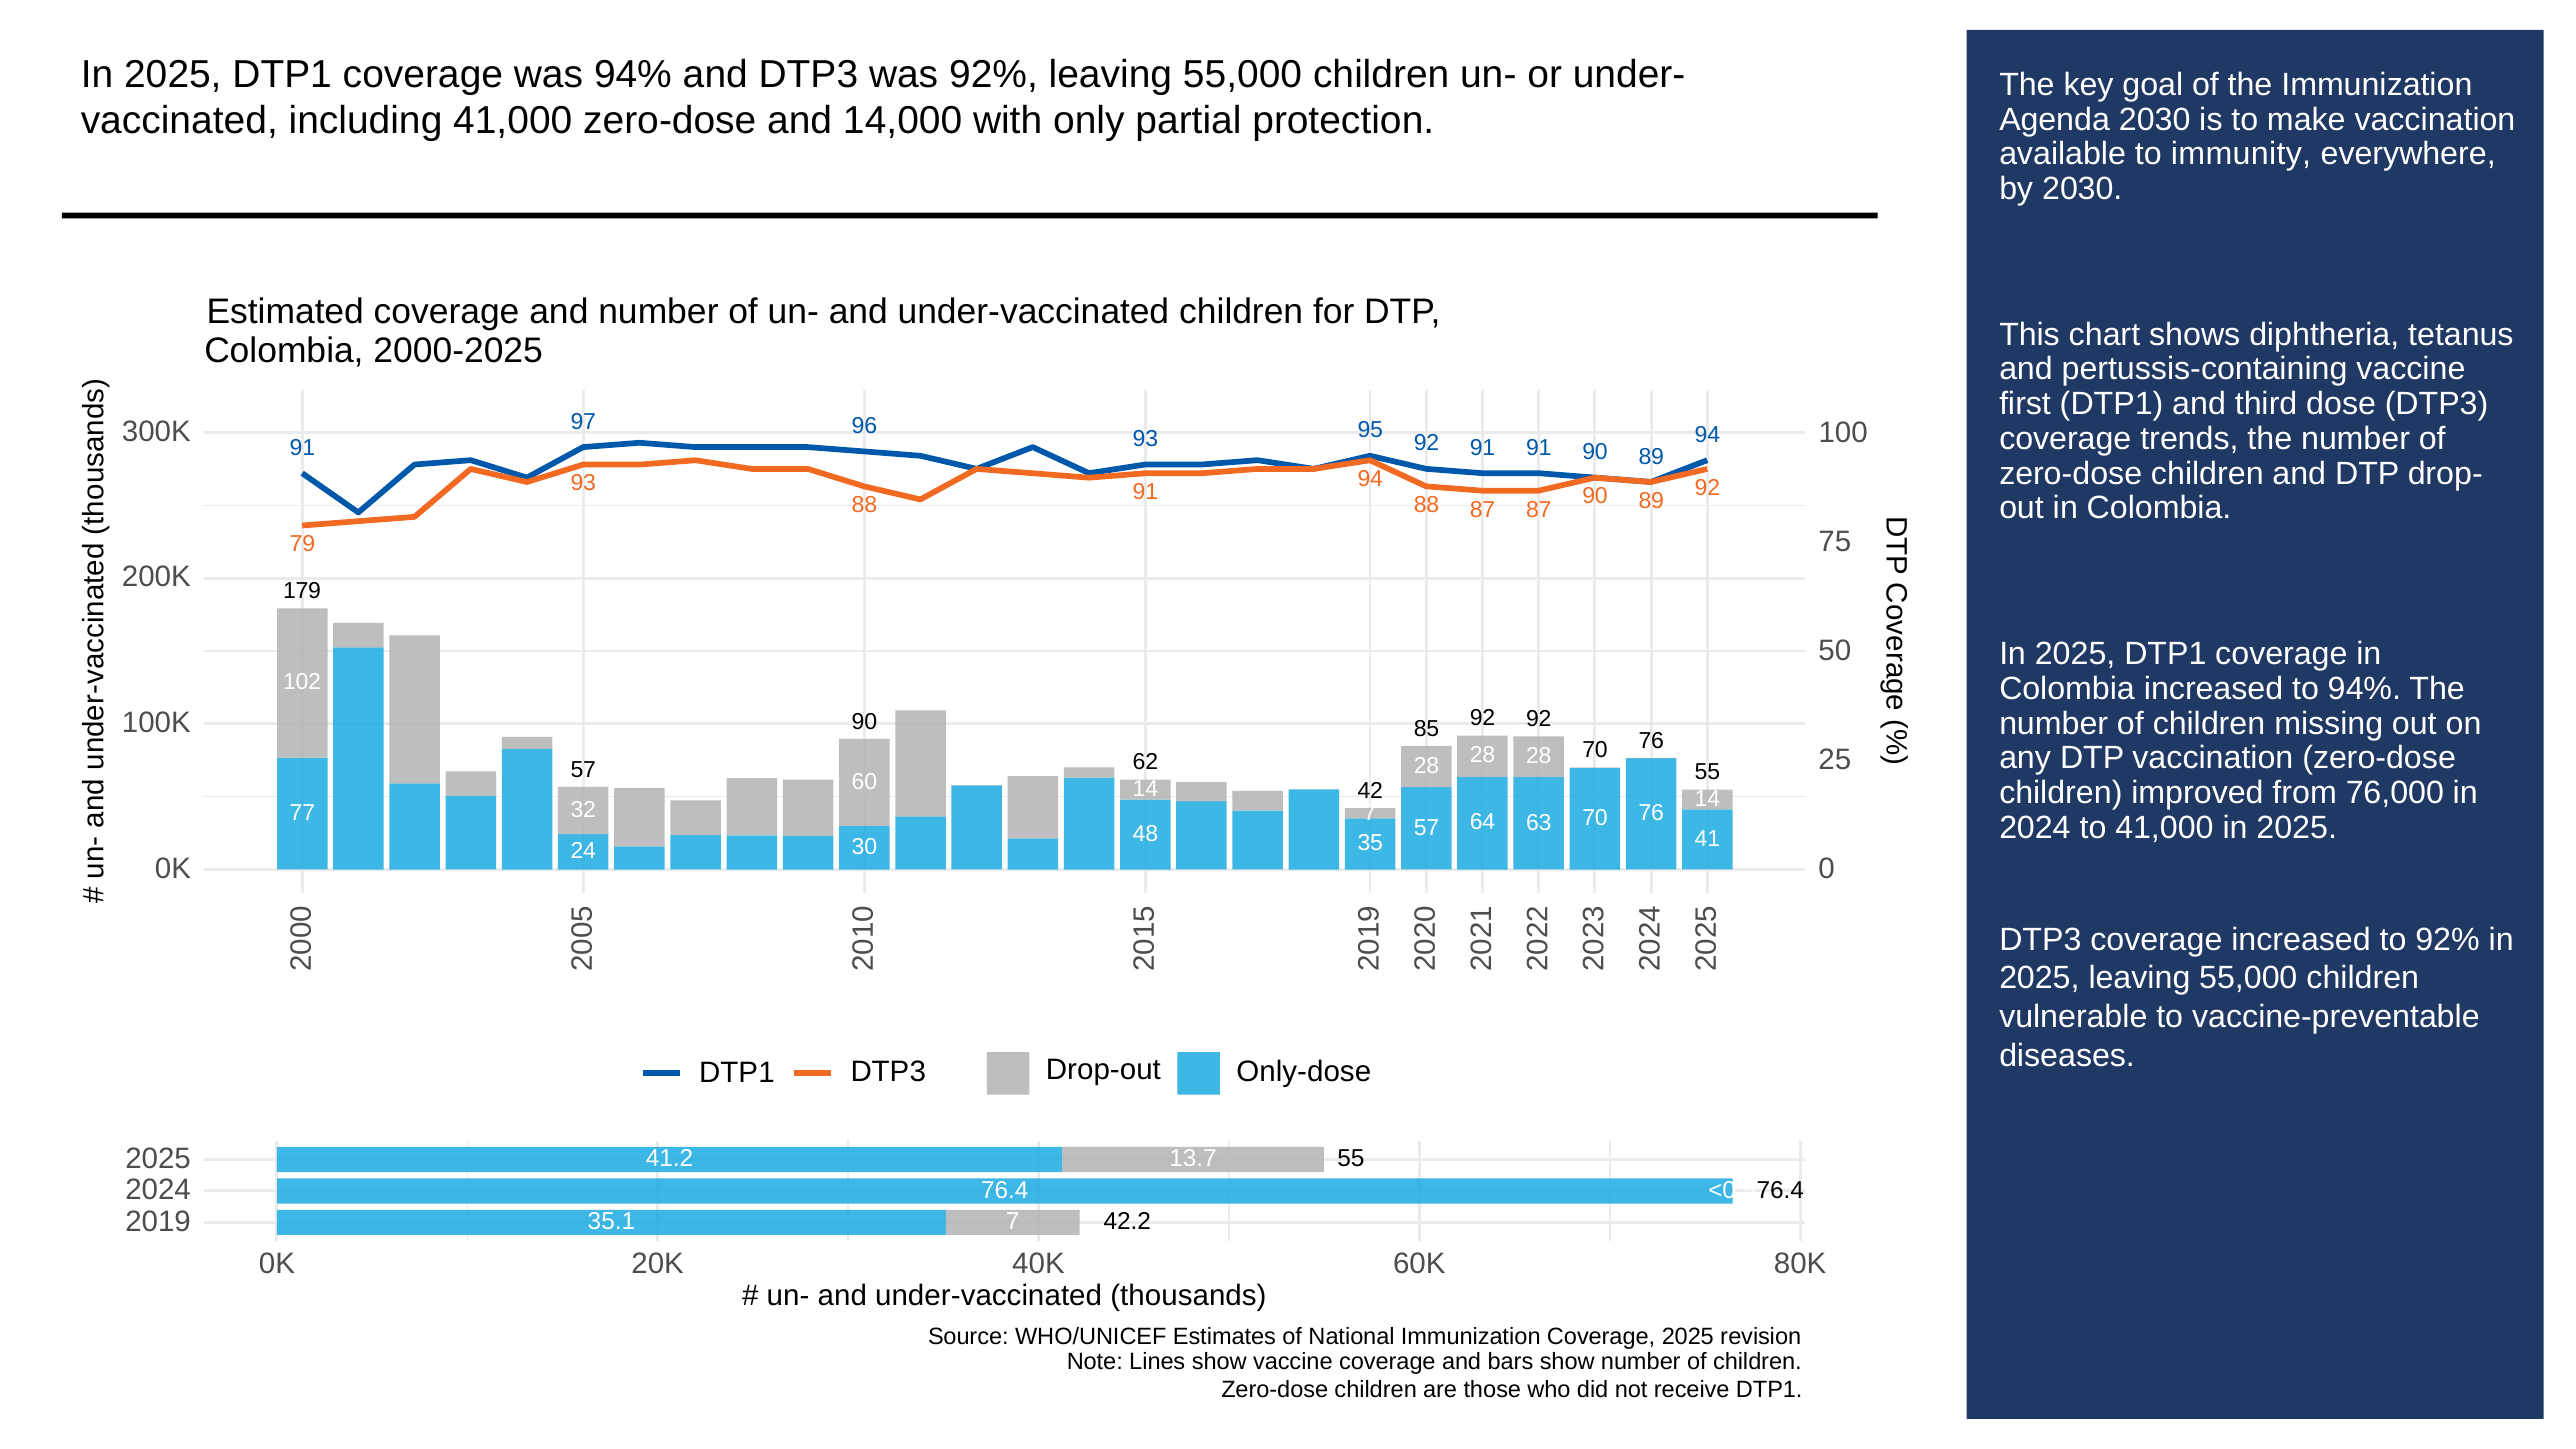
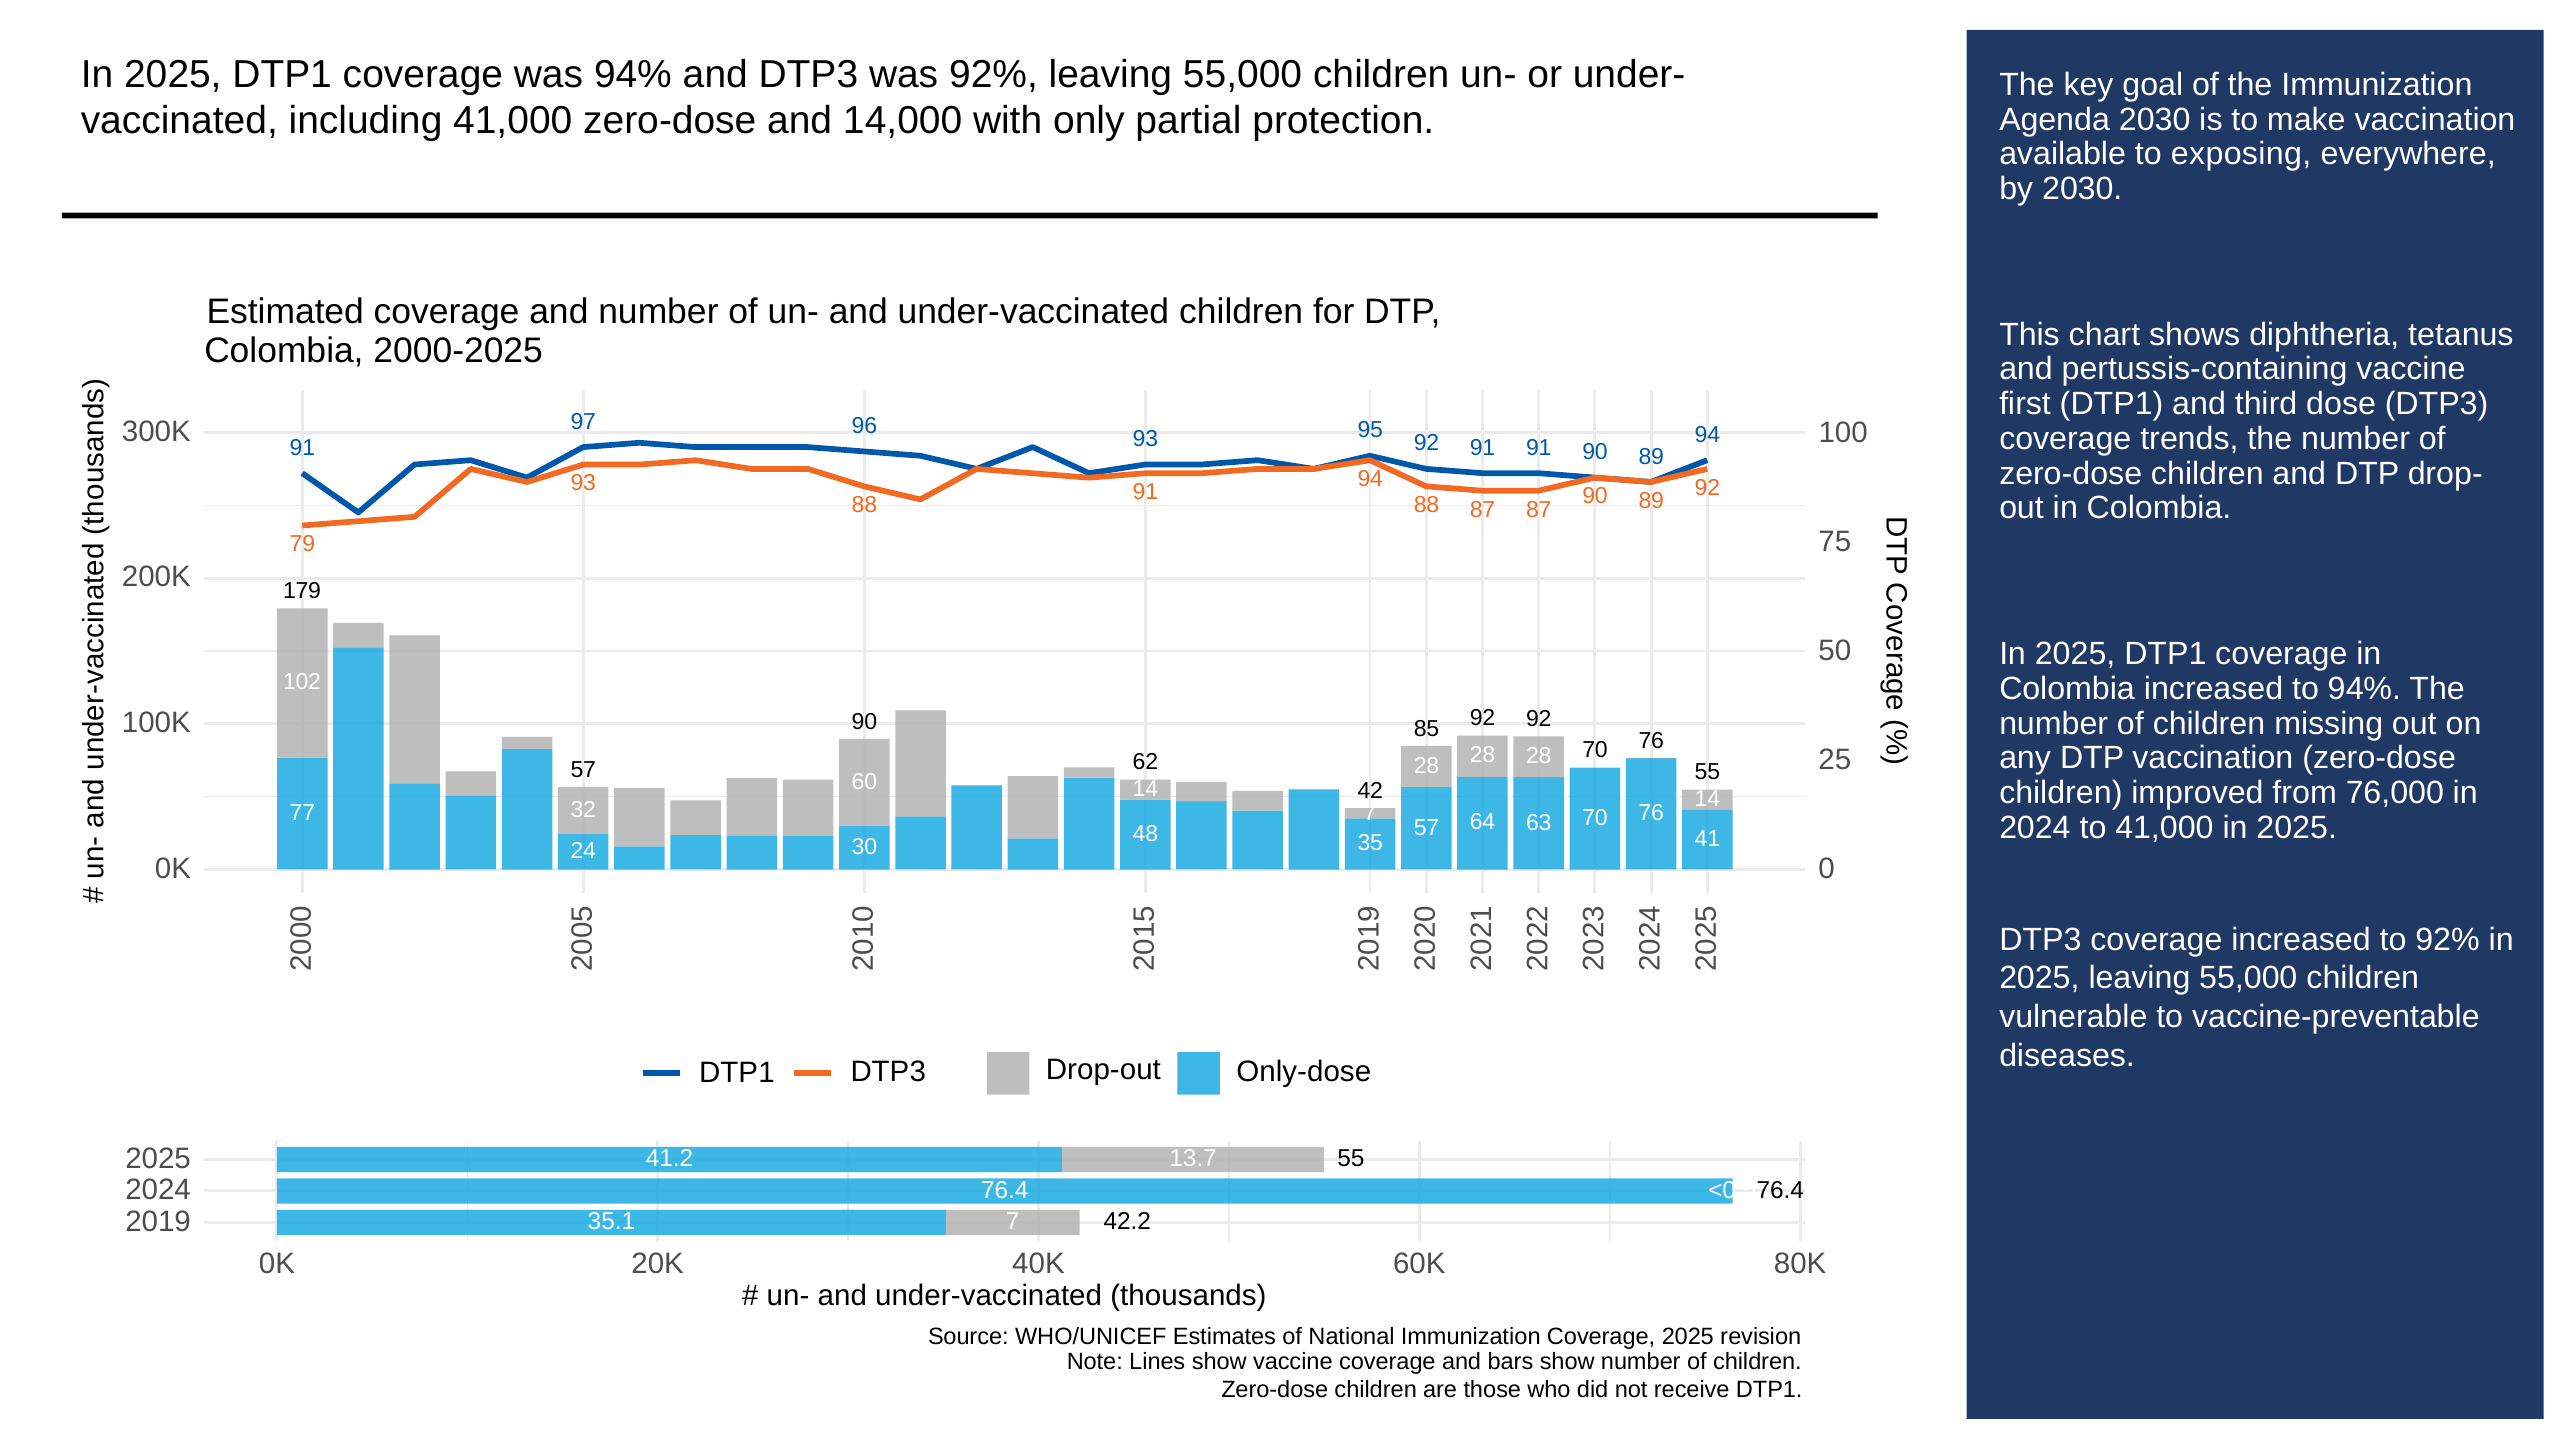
immunity: immunity -> exposing (2241, 154)
